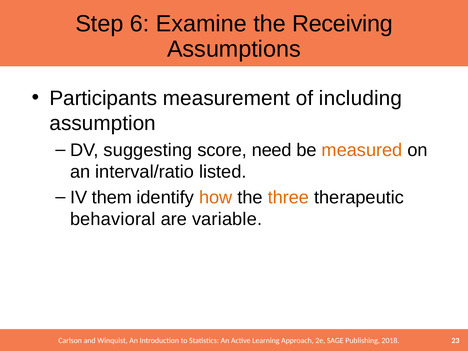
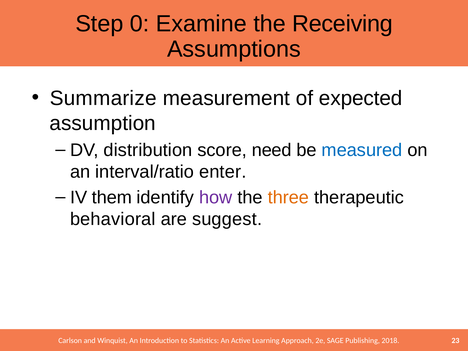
6: 6 -> 0 (140, 24)
Participants: Participants -> Summarize (103, 98)
including: including -> expected (361, 98)
suggesting: suggesting -> distribution (148, 150)
measured colour: orange -> blue (362, 150)
listed: listed -> enter (223, 172)
how colour: orange -> purple (216, 197)
variable: variable -> suggest (227, 219)
